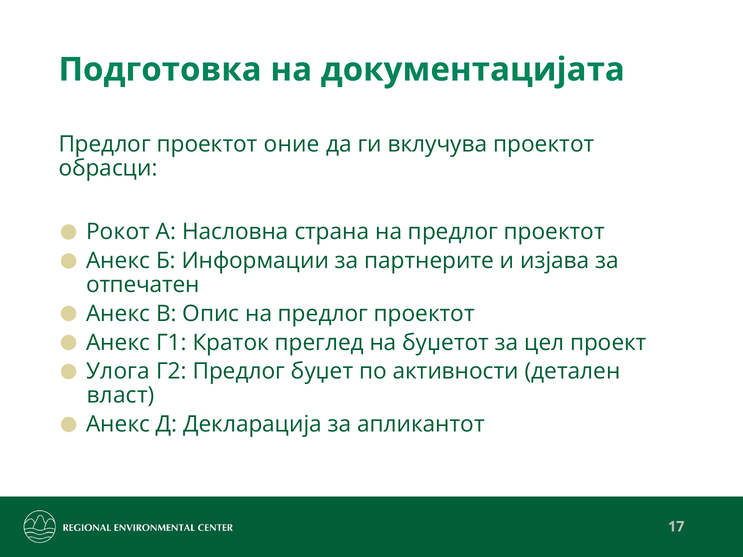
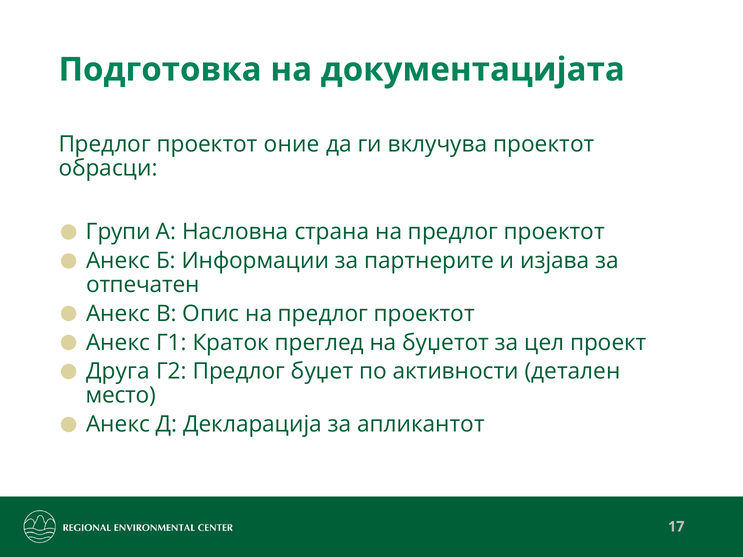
Рокот: Рокот -> Групи (118, 232)
Улога: Улога -> Друга (118, 372)
власт: власт -> место (121, 396)
